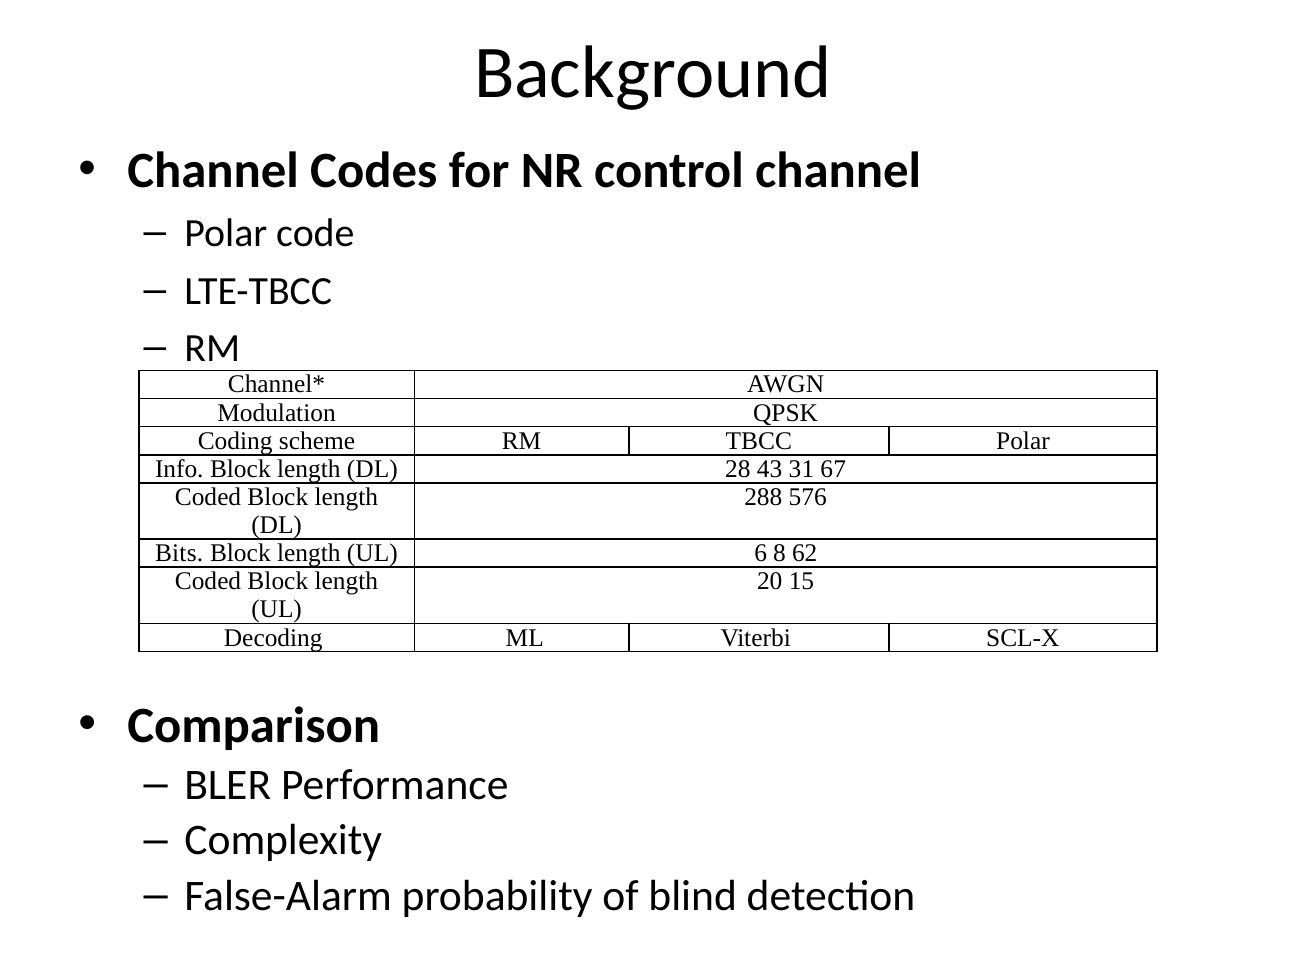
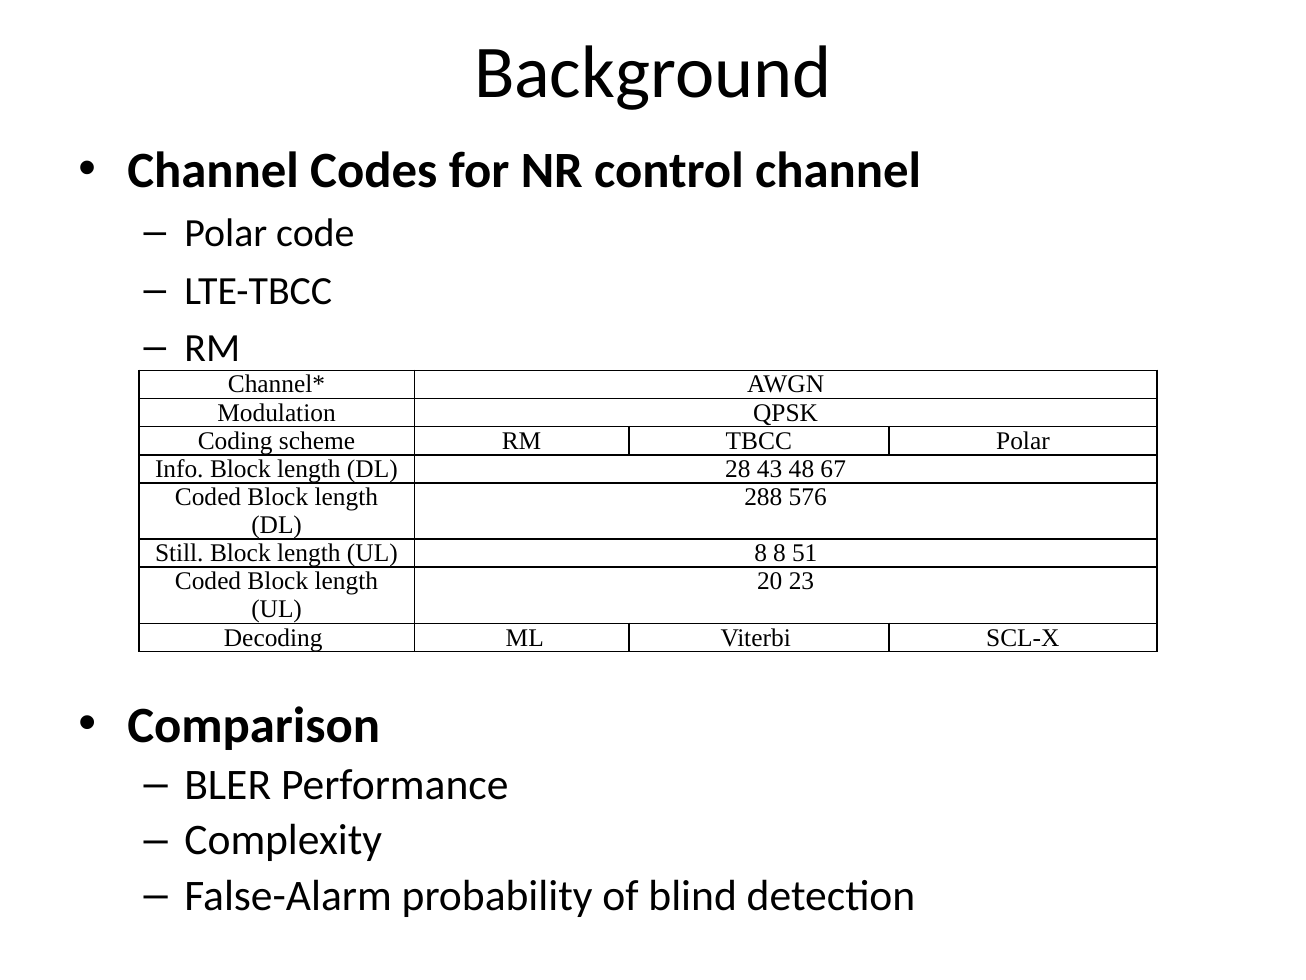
31: 31 -> 48 (801, 469)
Bits: Bits -> Still (179, 553)
UL 6: 6 -> 8 (761, 553)
62: 62 -> 51 (805, 553)
15: 15 -> 23 (801, 581)
